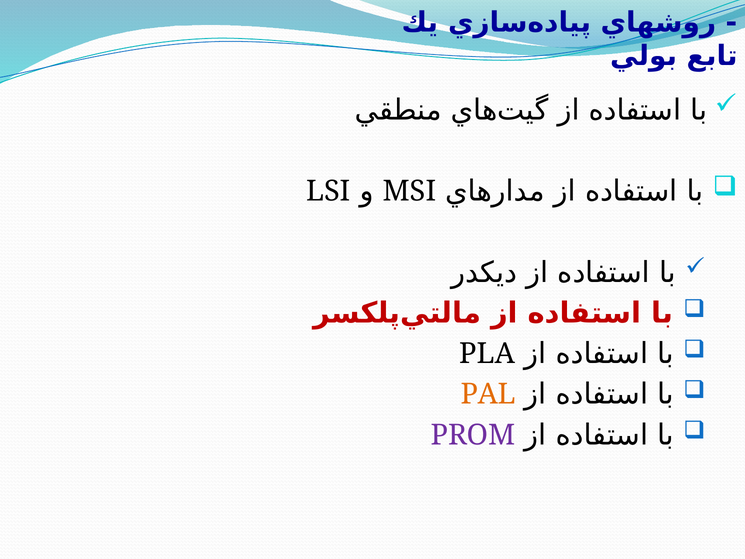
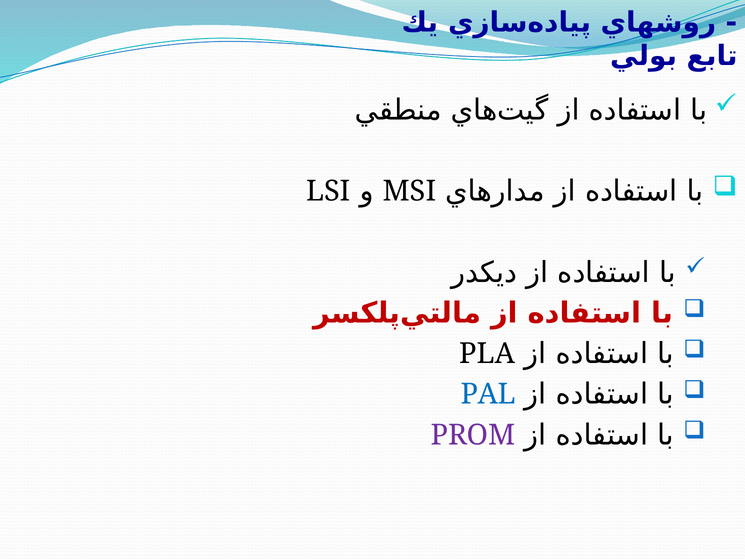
PAL colour: orange -> blue (488, 394)
